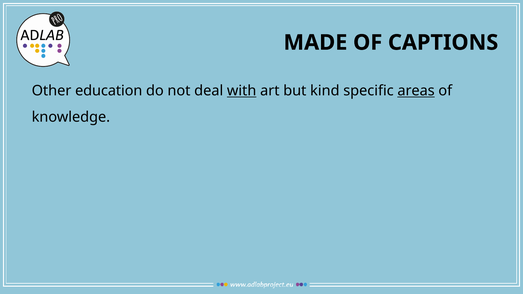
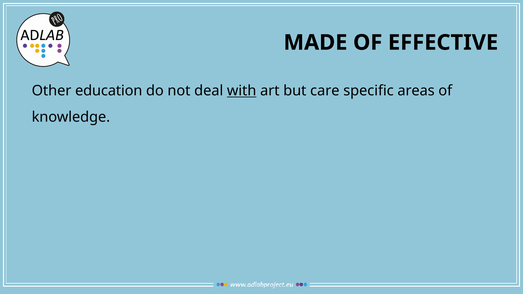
CAPTIONS: CAPTIONS -> EFFECTIVE (443, 43)
kind: kind -> care (325, 91)
areas underline: present -> none (416, 91)
